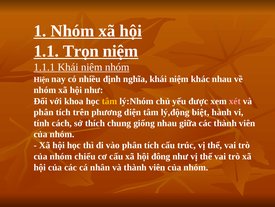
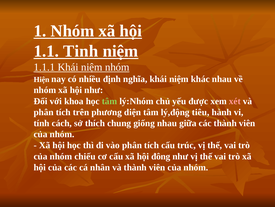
Trọn: Trọn -> Tinh (81, 51)
tâm colour: yellow -> light green (110, 101)
biệt: biệt -> tiêu (201, 112)
